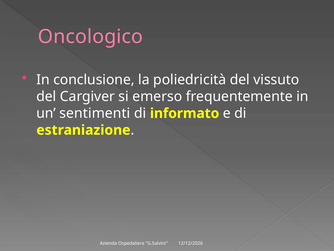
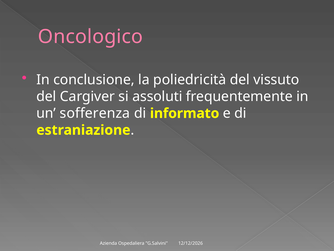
emerso: emerso -> assoluti (157, 96)
sentimenti: sentimenti -> sofferenza (95, 113)
